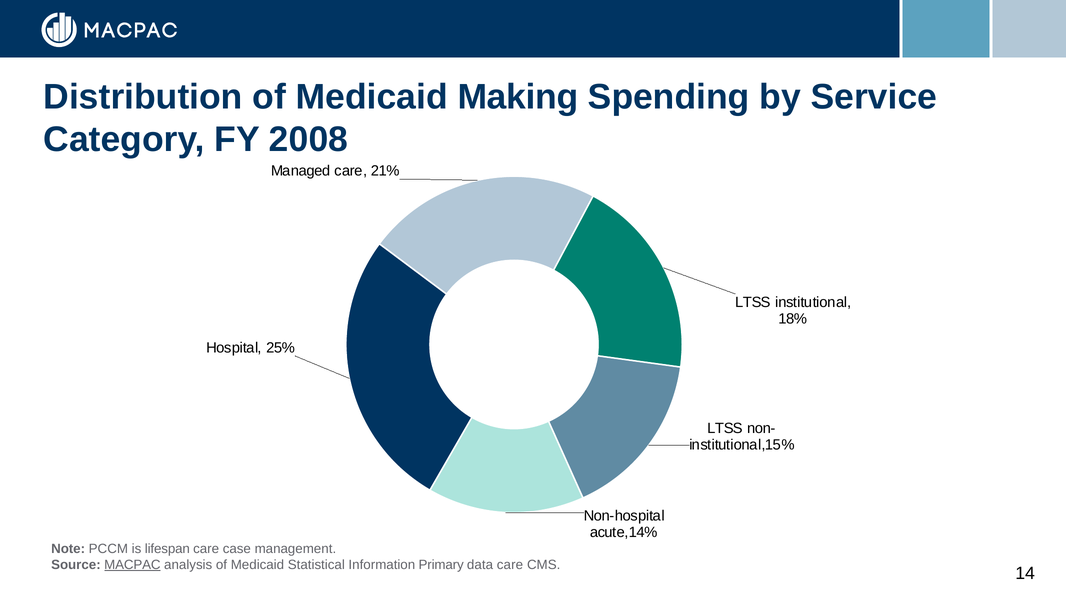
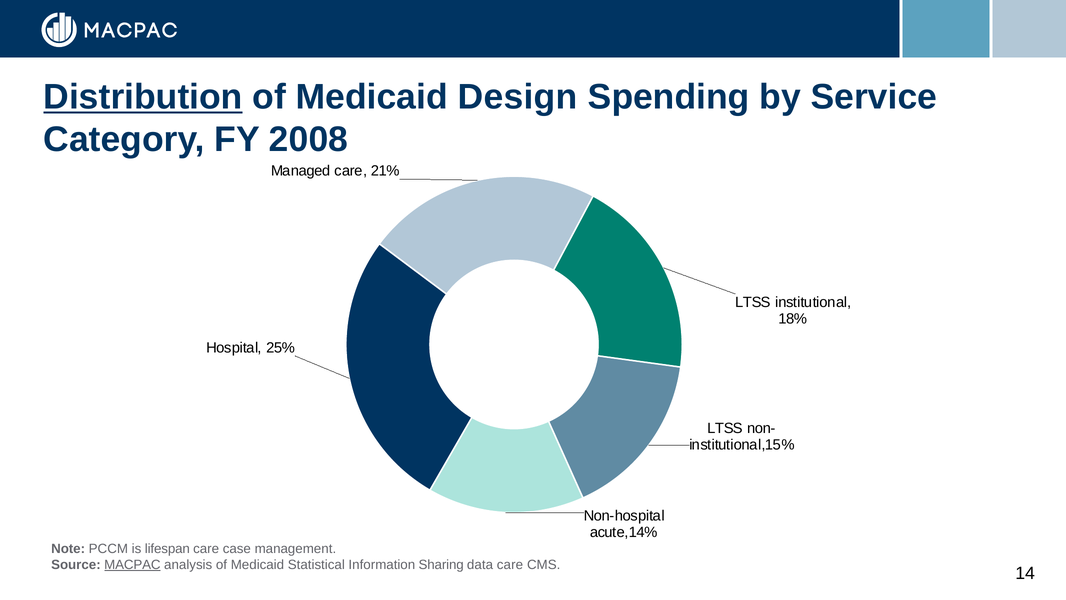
Distribution underline: none -> present (143, 97)
Making: Making -> Design (518, 97)
Primary: Primary -> Sharing (441, 564)
